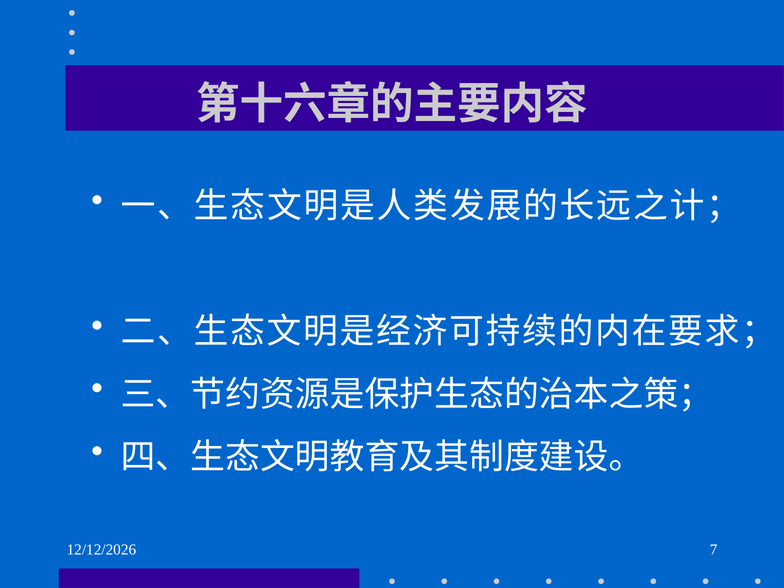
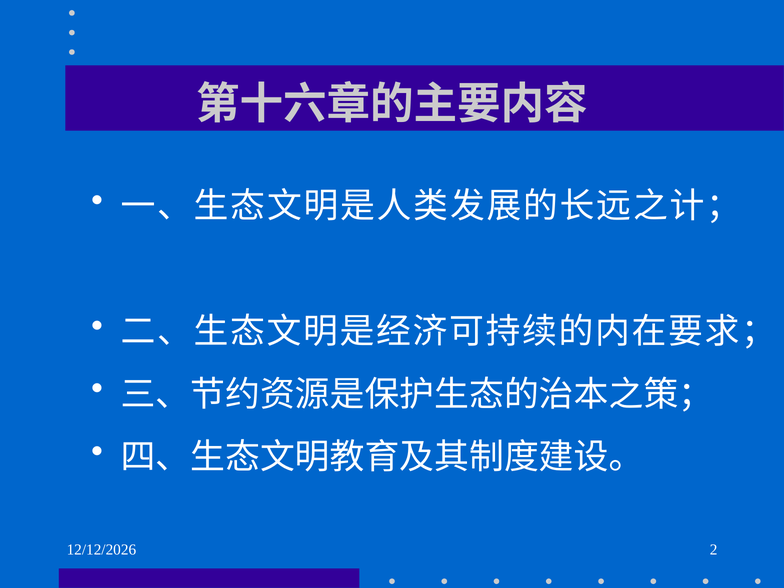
7: 7 -> 2 (714, 550)
